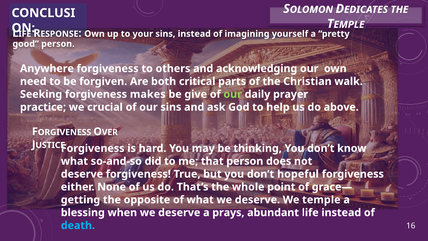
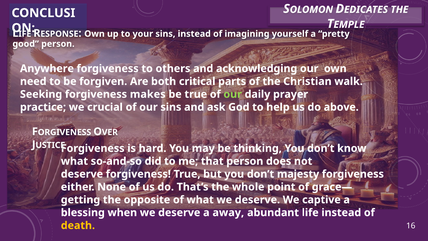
be give: give -> true (196, 94)
hopeful: hopeful -> majesty (298, 174)
temple: temple -> captive (321, 200)
prays: prays -> away (228, 212)
death colour: light blue -> yellow (78, 225)
